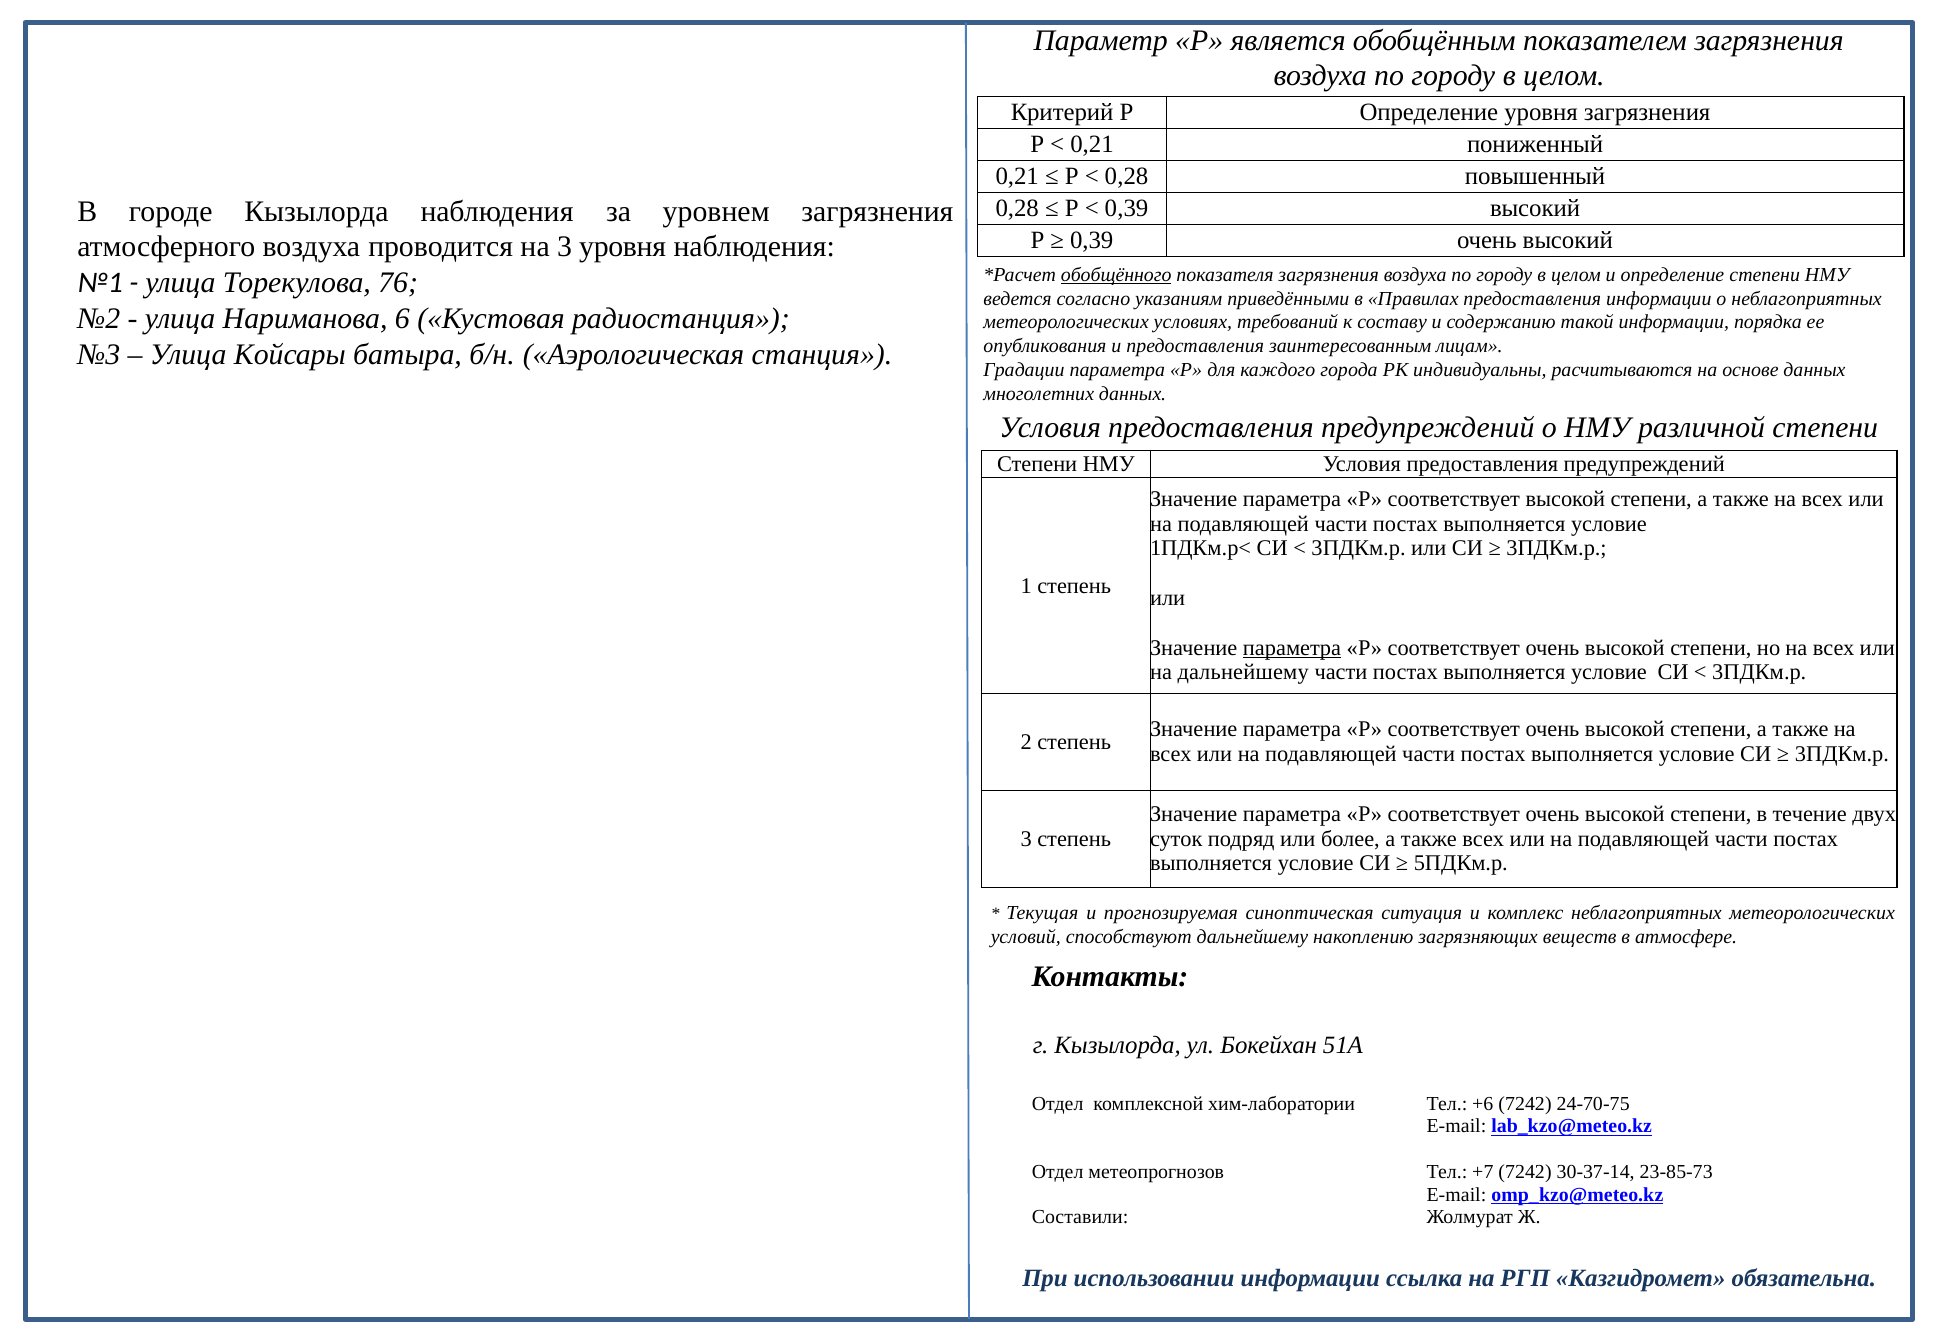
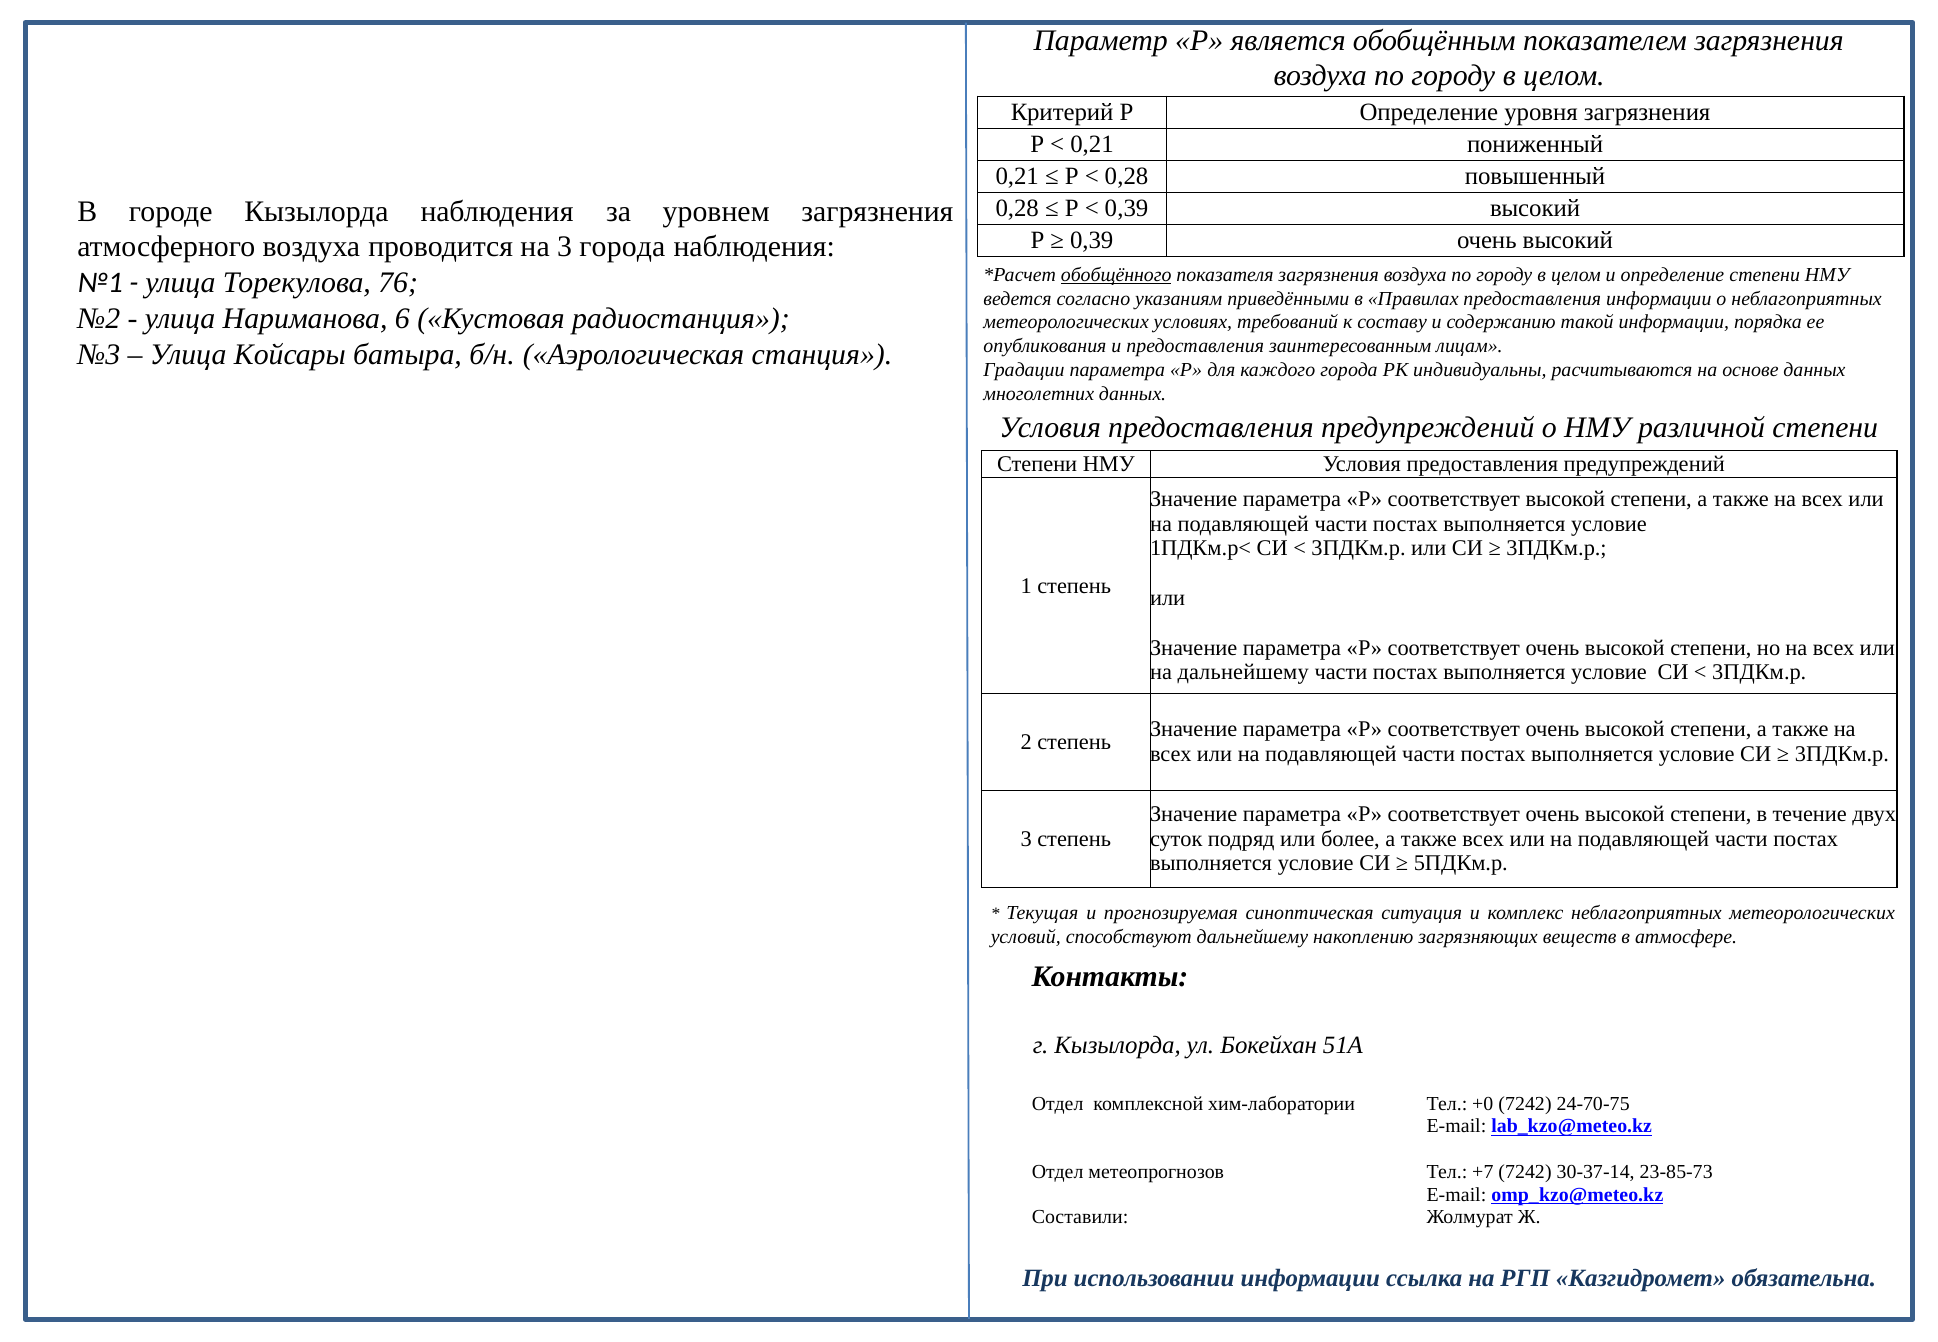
3 уровня: уровня -> города (622, 247)
параметра underline: present -> none (1292, 648)
+6: +6 -> +0 (1483, 1104)
